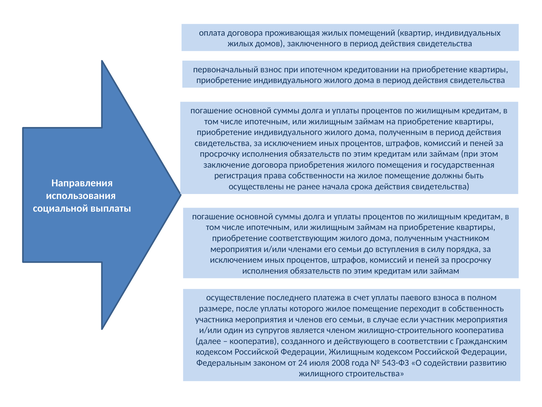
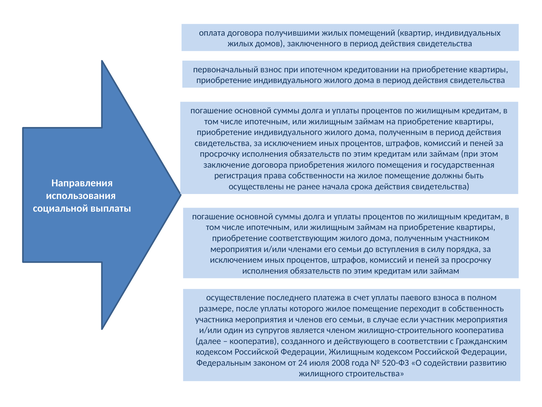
проживающая: проживающая -> получившими (292, 33)
543-ФЗ: 543-ФЗ -> 520-ФЗ (395, 362)
